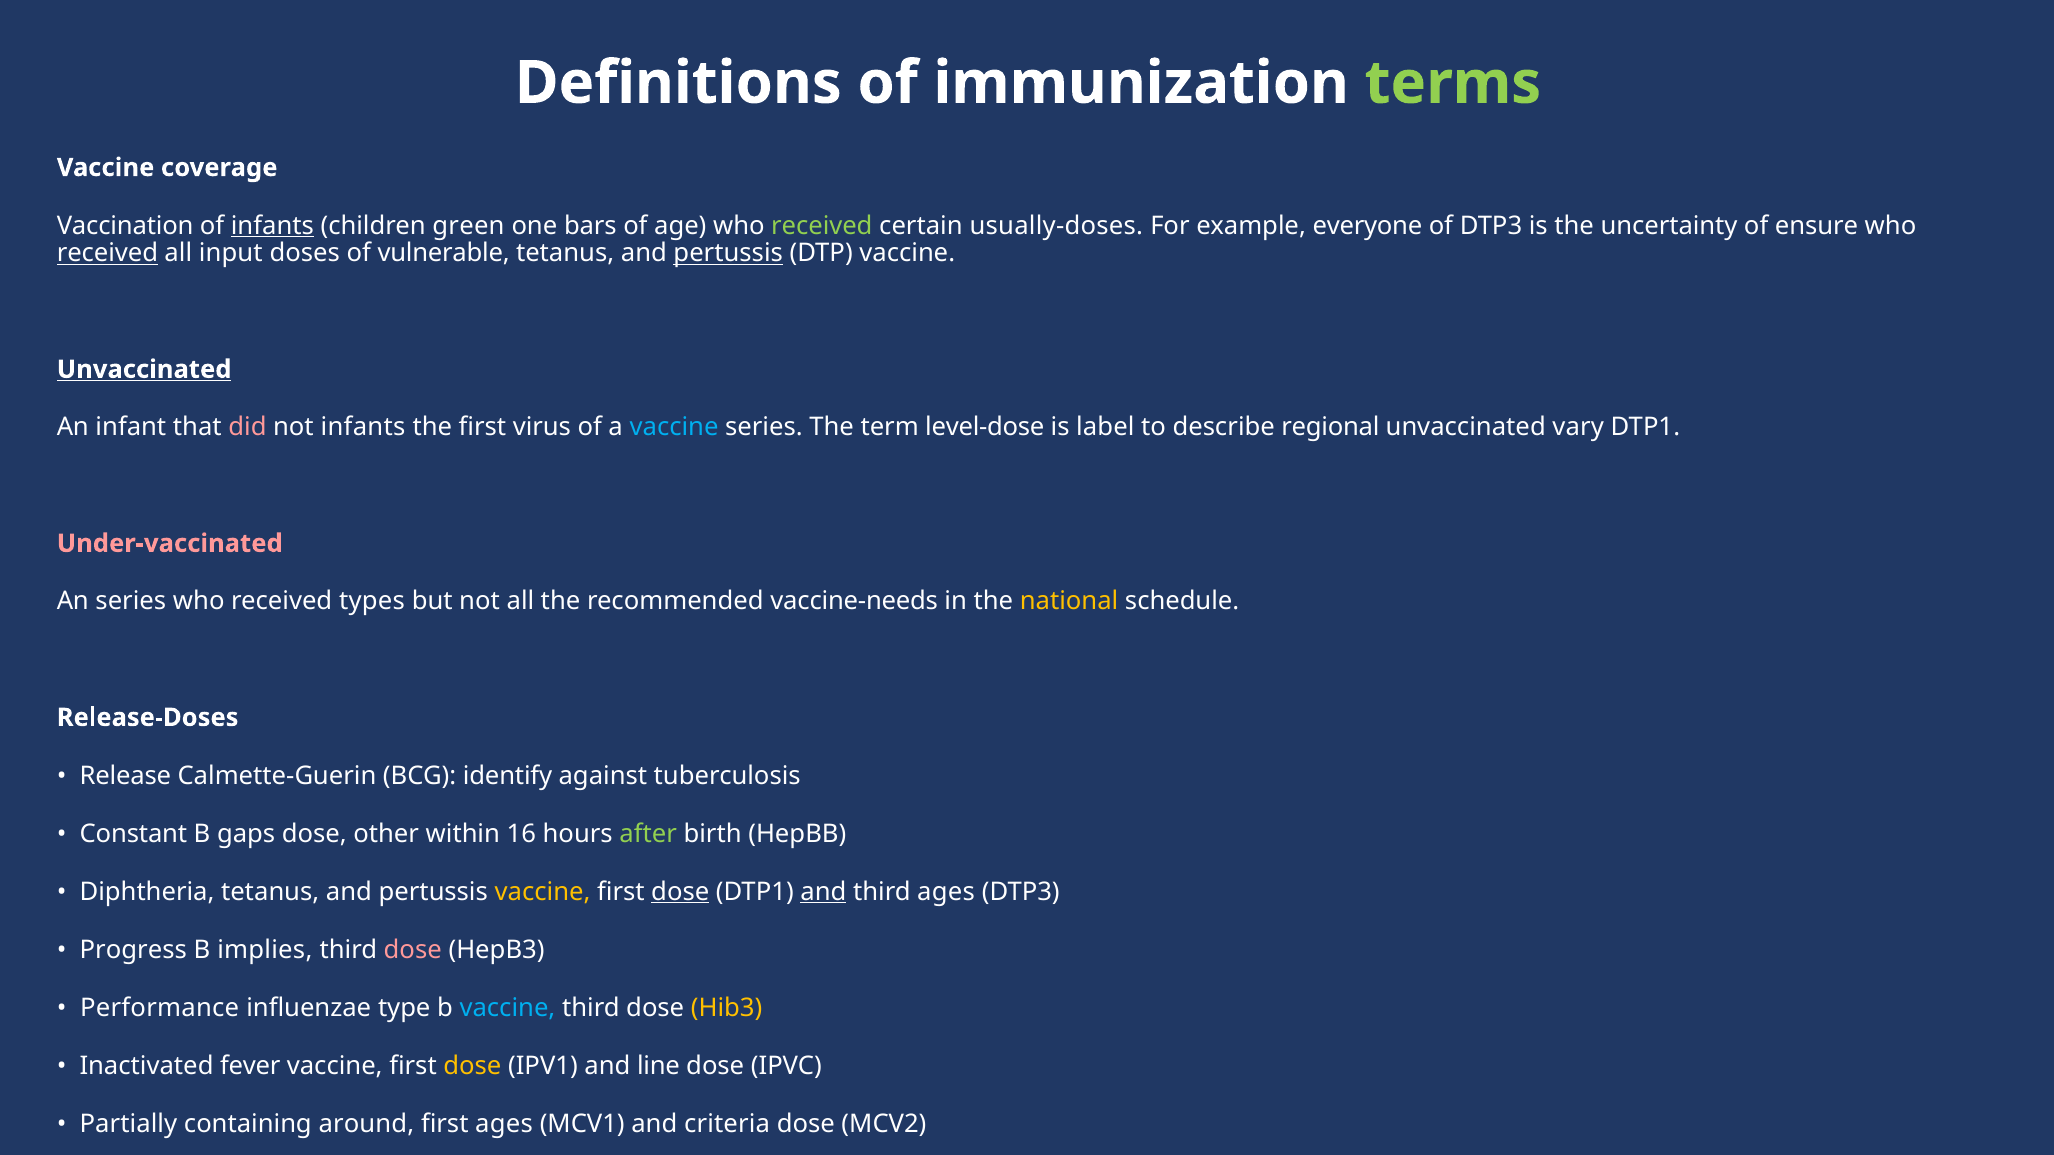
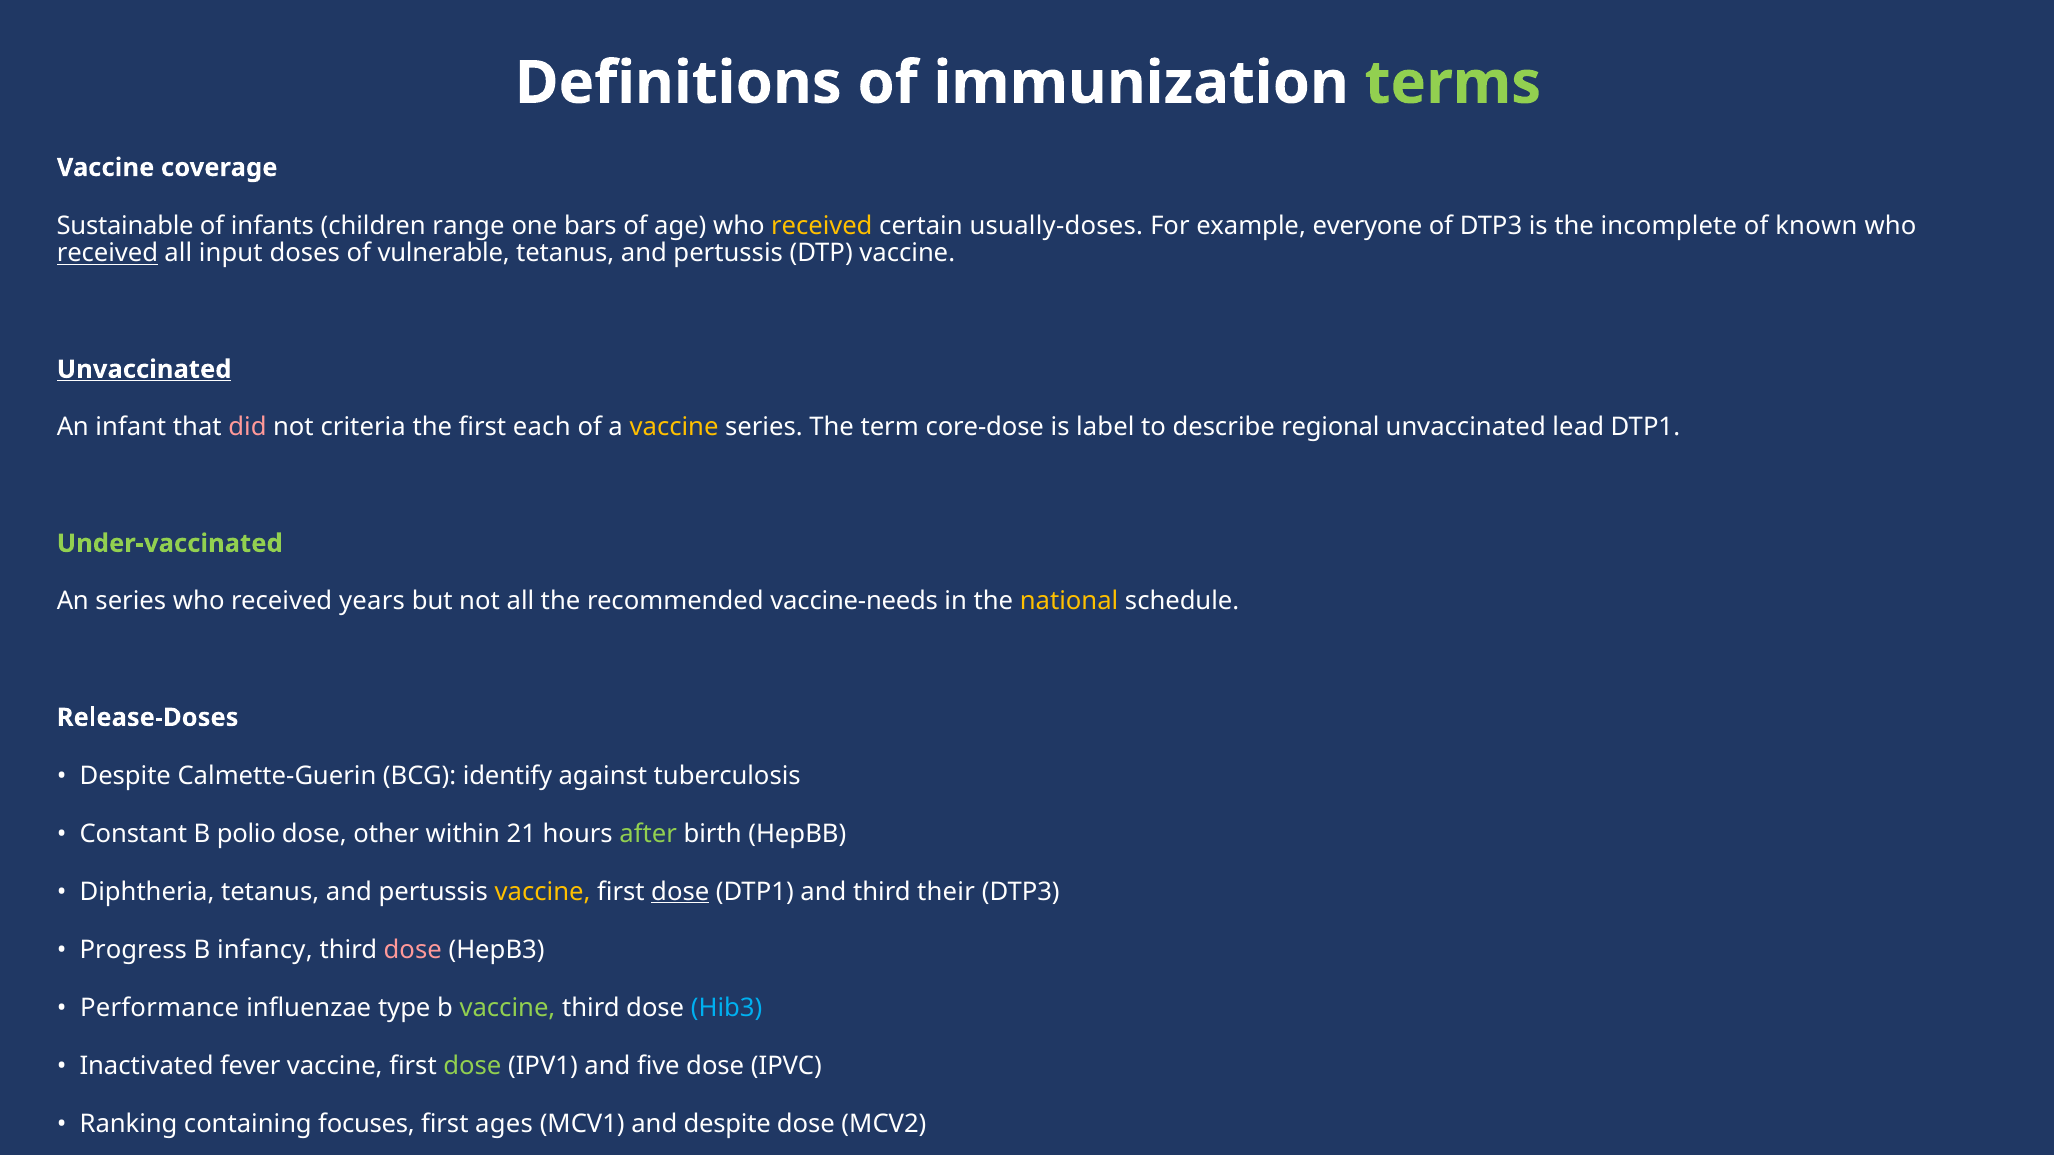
Vaccination: Vaccination -> Sustainable (125, 226)
infants underline: present -> none (272, 226)
green: green -> range (468, 226)
received colour: light green -> yellow (822, 226)
uncertainty: uncertainty -> incomplete (1669, 226)
of ensure: ensure -> known (1816, 226)
pertussis underline: present -> none (728, 253)
not infants: infants -> criteria (363, 428)
virus: virus -> each (542, 428)
vaccine colour: light blue -> yellow (674, 428)
level-dose: level-dose -> core-dose (985, 428)
unvaccinated vary: vary -> lead (1578, 428)
Under-vaccinated colour: pink -> light green (170, 544)
received types: types -> years (372, 602)
Release: Release -> Despite (125, 776)
gaps: gaps -> polio (246, 834)
16: 16 -> 21 (521, 834)
and underline: present -> none (823, 892)
third ages: ages -> their (946, 892)
implies: implies -> infancy (265, 950)
vaccine colour: light blue -> light green (507, 1008)
Hib3 colour: yellow -> light blue (727, 1008)
dose colour: yellow -> light green (472, 1066)
line: line -> five (658, 1066)
Partially: Partially -> Ranking (129, 1124)
containing around: around -> focuses (367, 1124)
and criteria: criteria -> despite (727, 1124)
